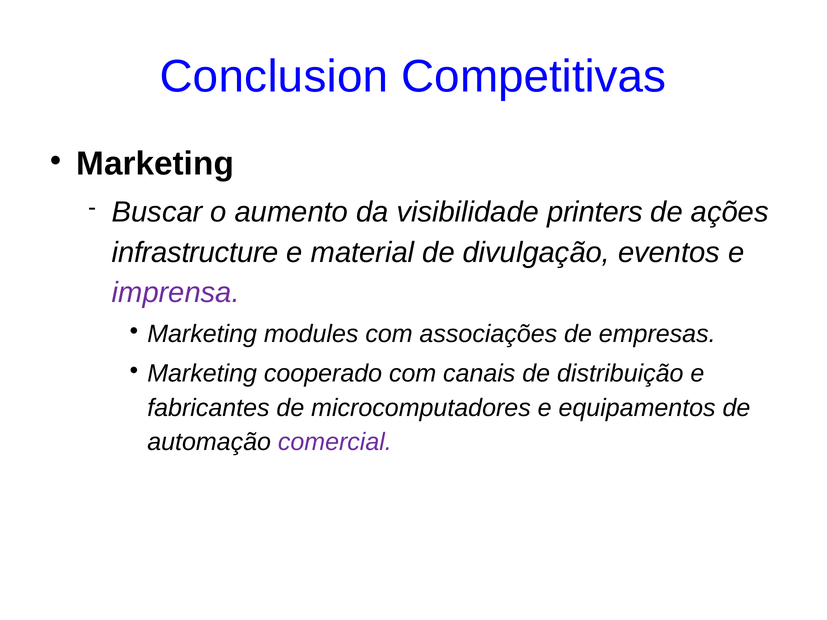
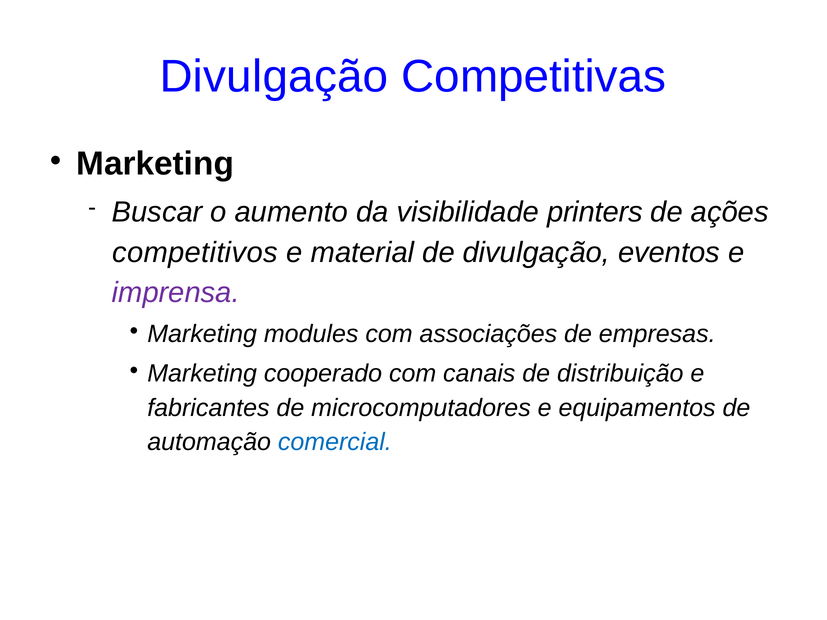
Conclusion: Conclusion -> Divulgação (274, 77)
infrastructure: infrastructure -> competitivos (195, 253)
comercial colour: purple -> blue (335, 442)
